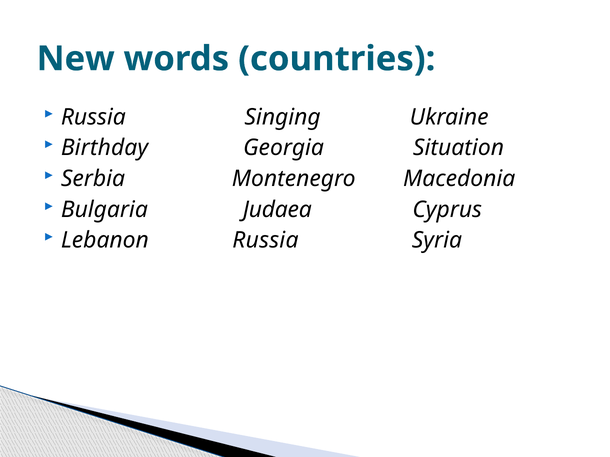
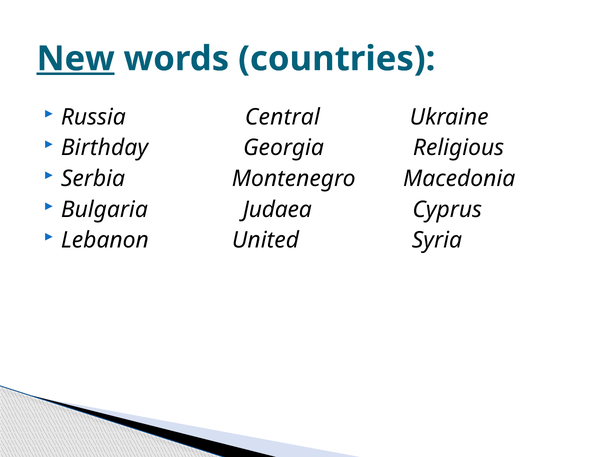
New underline: none -> present (76, 59)
Singing: Singing -> Central (282, 117)
Situation: Situation -> Religious (459, 148)
Lebanon Russia: Russia -> United (265, 241)
